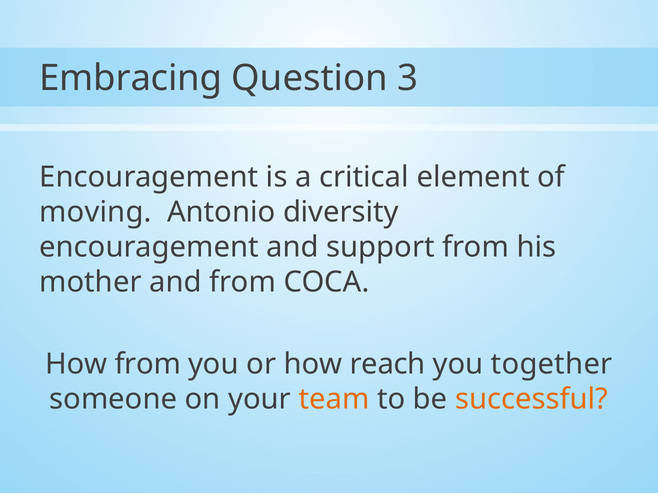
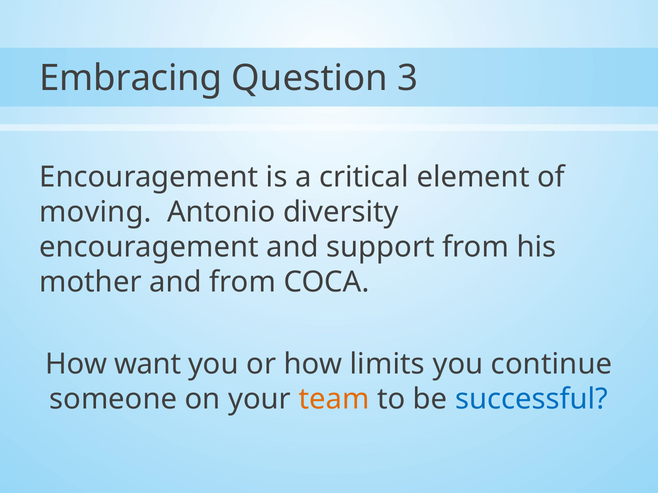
How from: from -> want (148, 364)
reach: reach -> limits (387, 364)
together: together -> continue (552, 364)
successful colour: orange -> blue (532, 400)
